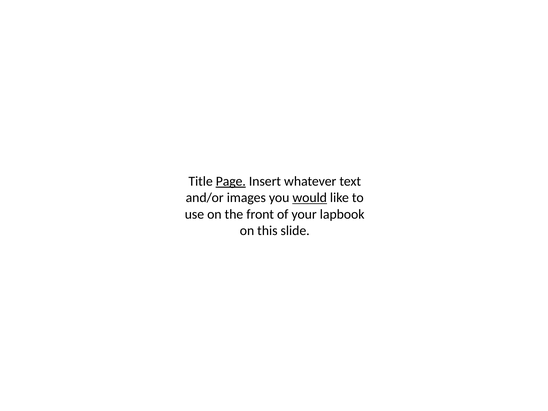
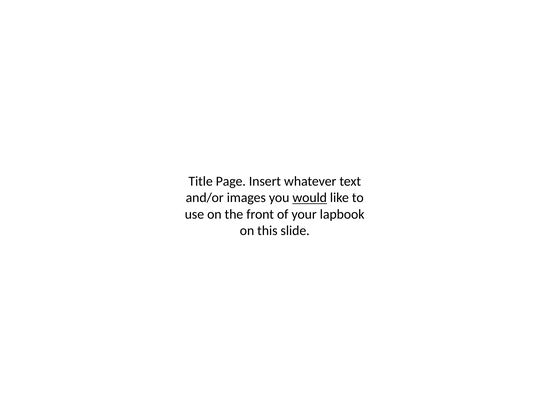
Page underline: present -> none (231, 181)
